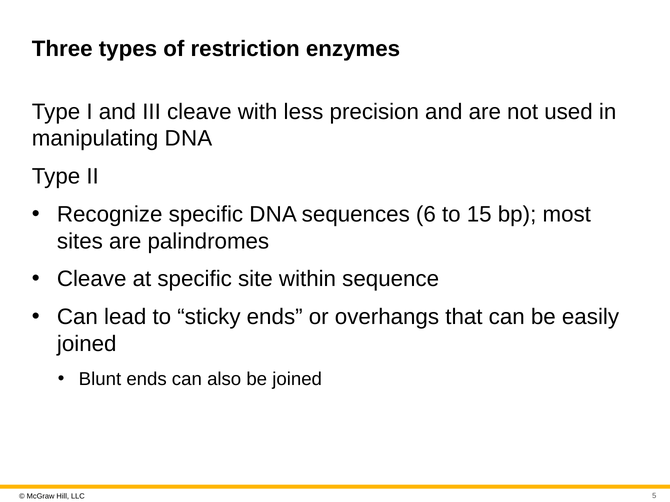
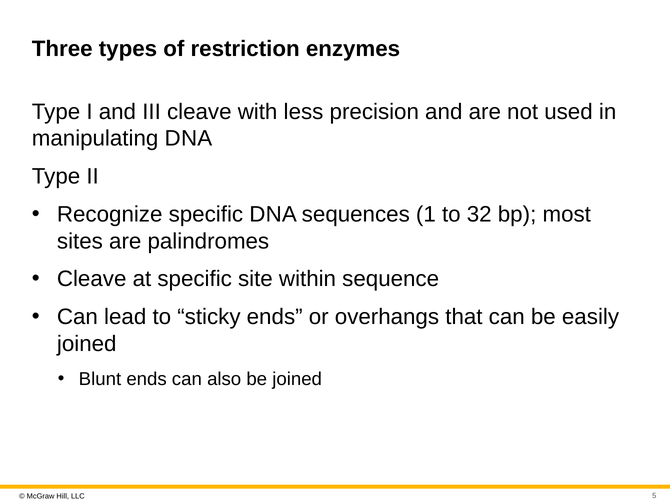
6: 6 -> 1 (426, 215)
15: 15 -> 32 (479, 215)
